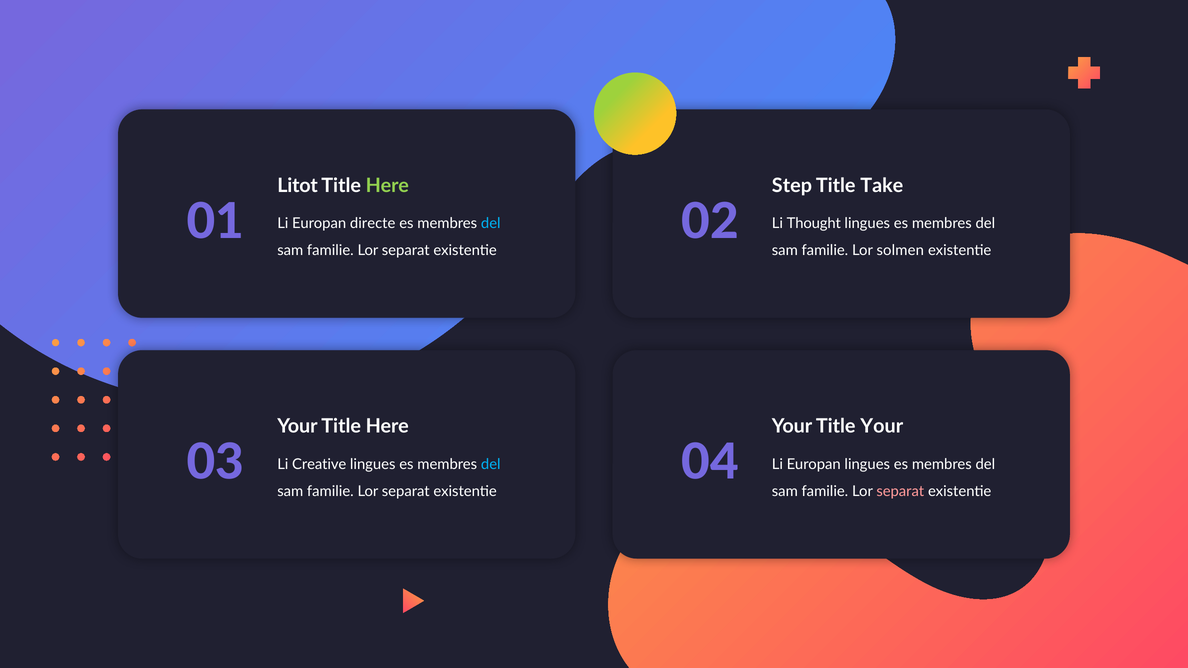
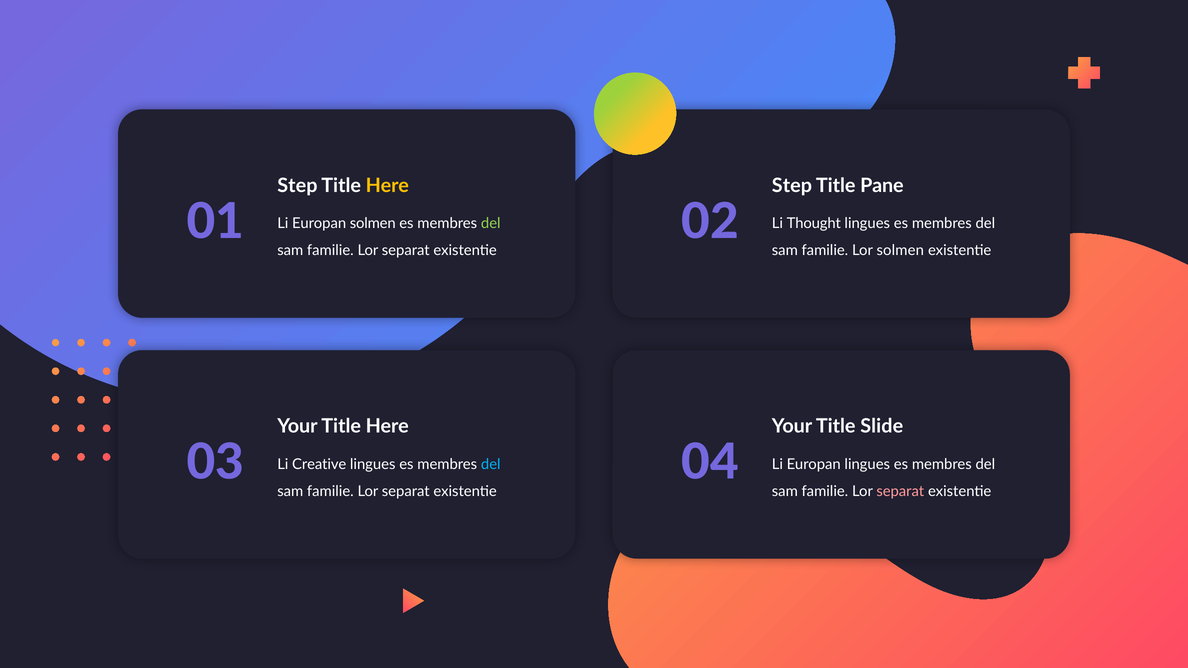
Litot: Litot -> Step (297, 186)
Here colour: light green -> yellow (387, 186)
Take: Take -> Pane (882, 186)
Europan directe: directe -> solmen (373, 224)
del colour: light blue -> light green (491, 224)
Title Your: Your -> Slide (882, 426)
